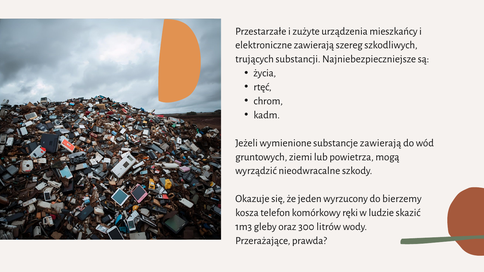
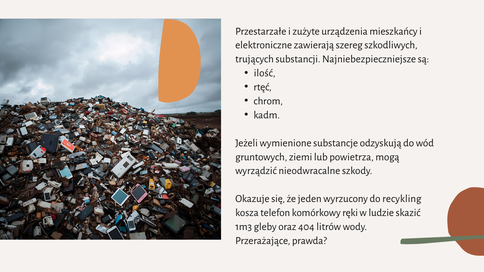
życia: życia -> ilość (265, 73)
substancje zawierają: zawierają -> odzyskują (381, 143)
bierzemy: bierzemy -> recykling (402, 199)
300: 300 -> 404 (306, 227)
